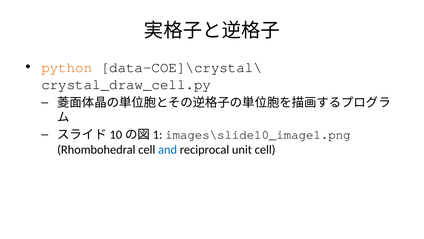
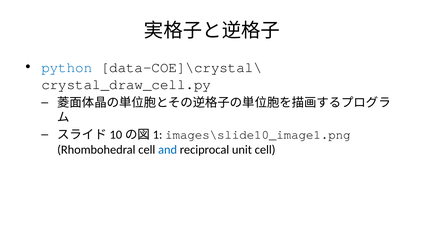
python colour: orange -> blue (67, 67)
